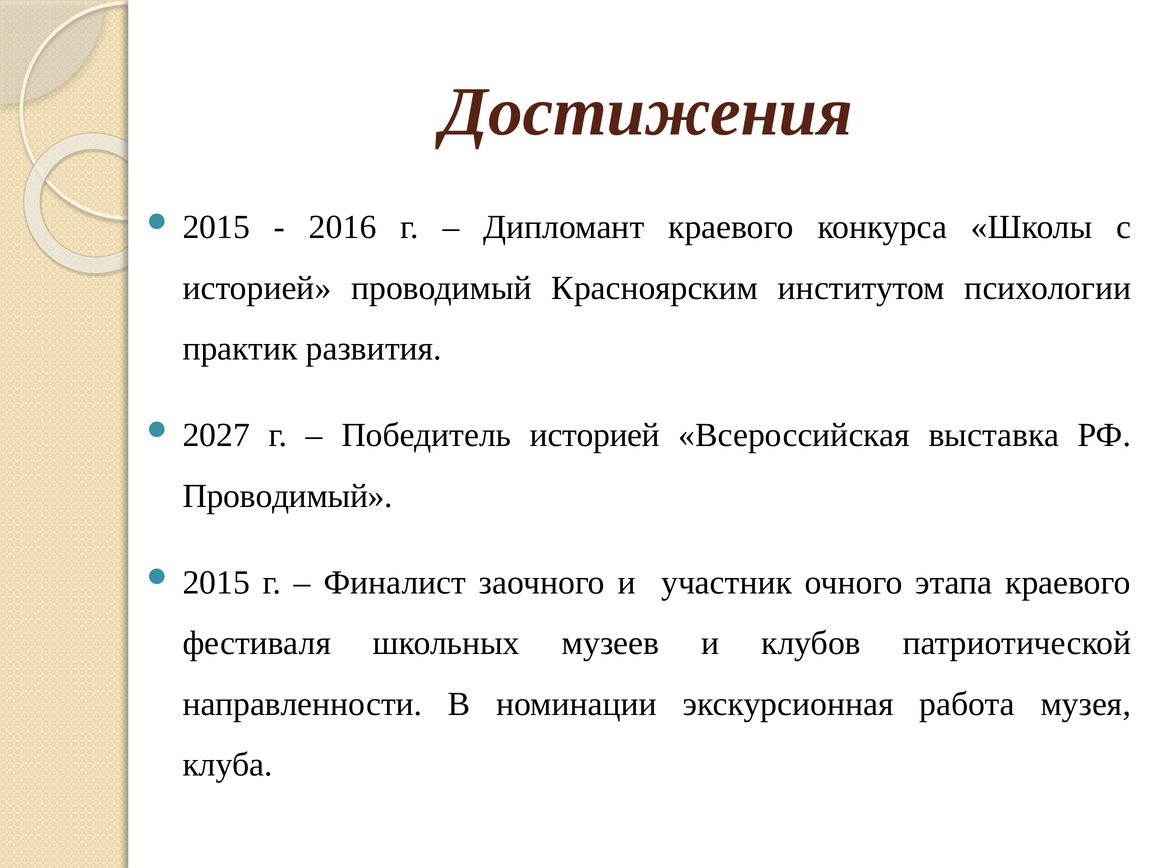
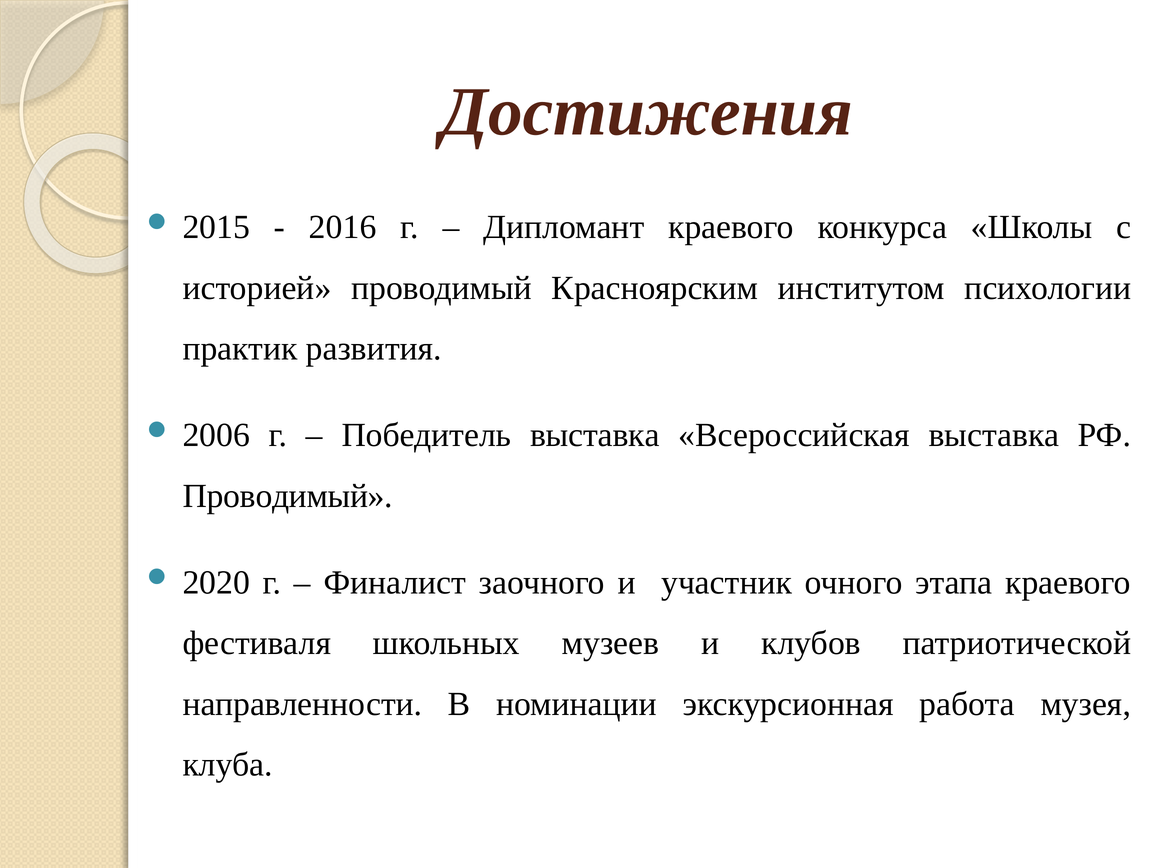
2027: 2027 -> 2006 (216, 435)
Победитель историей: историей -> выставка (595, 435)
2015: 2015 -> 2020 (216, 582)
